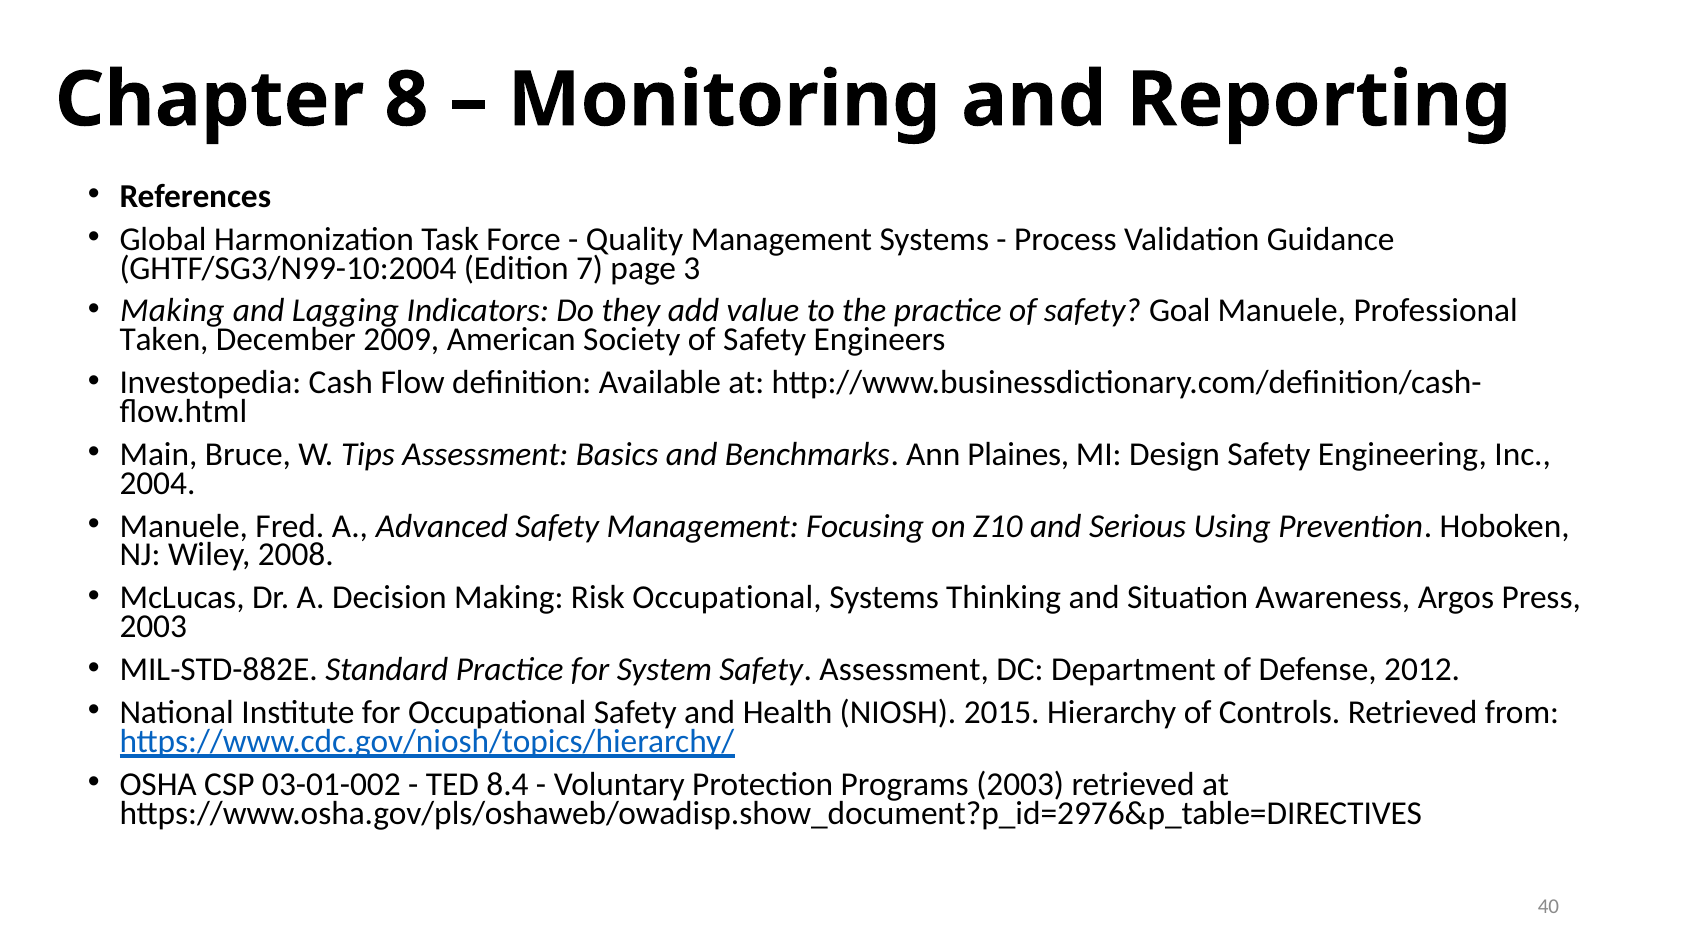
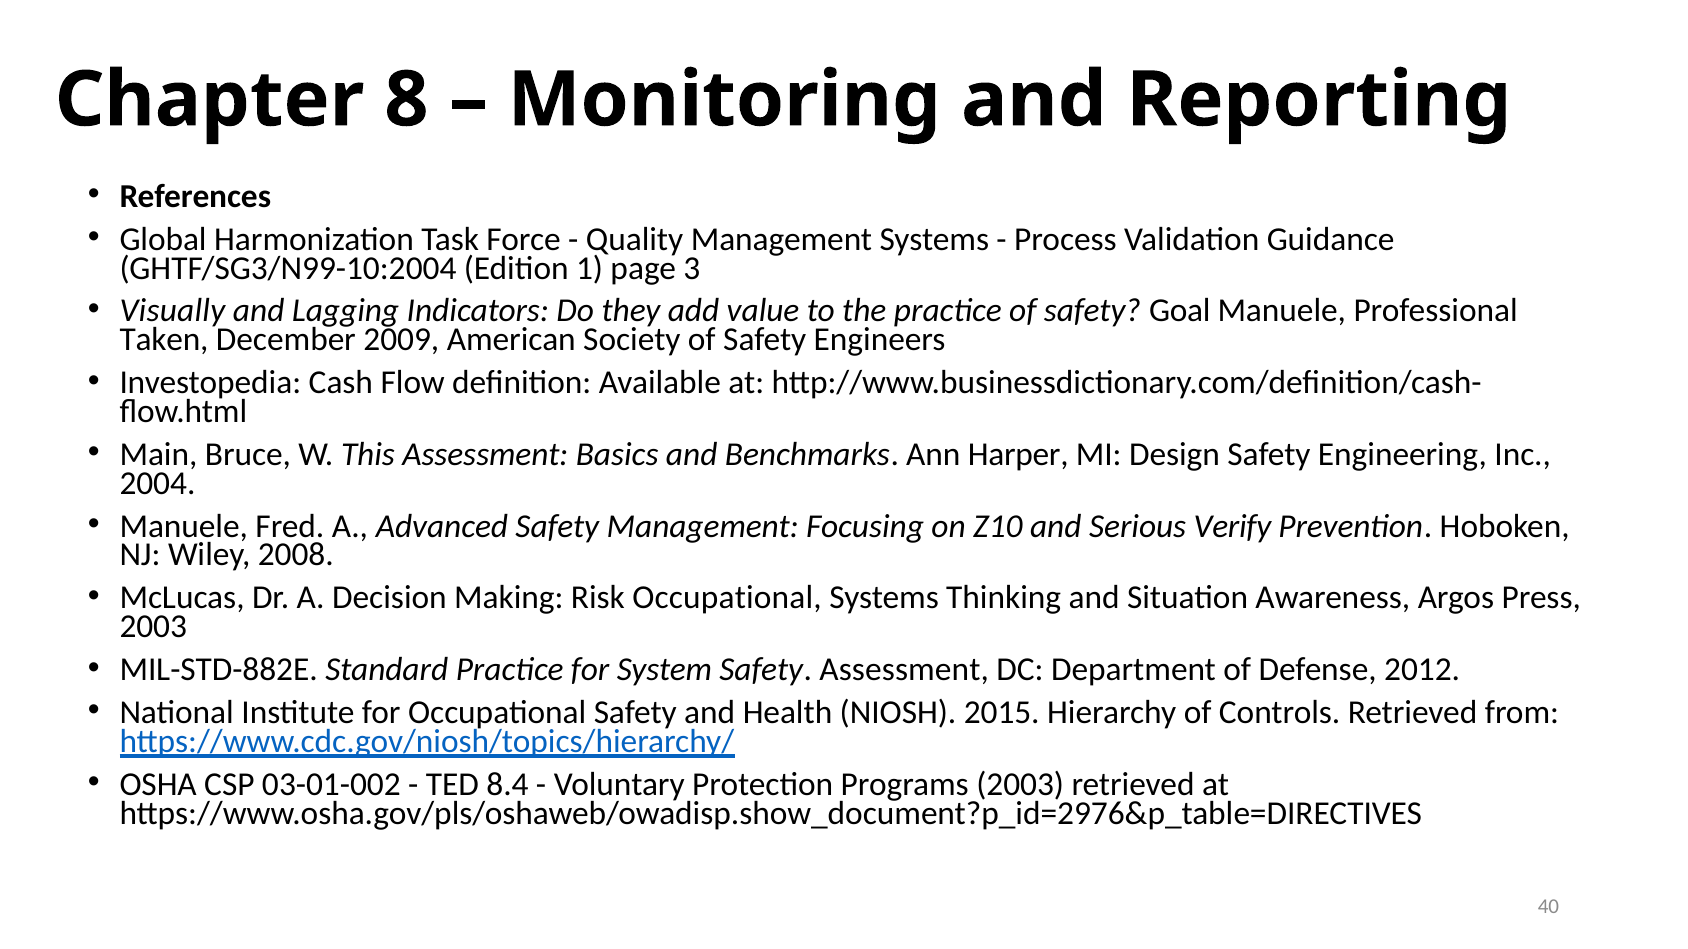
7: 7 -> 1 (590, 268)
Making: Making -> Visually (172, 311)
Tips: Tips -> This (368, 455)
Plaines: Plaines -> Harper (1018, 455)
Using: Using -> Verify (1232, 526)
